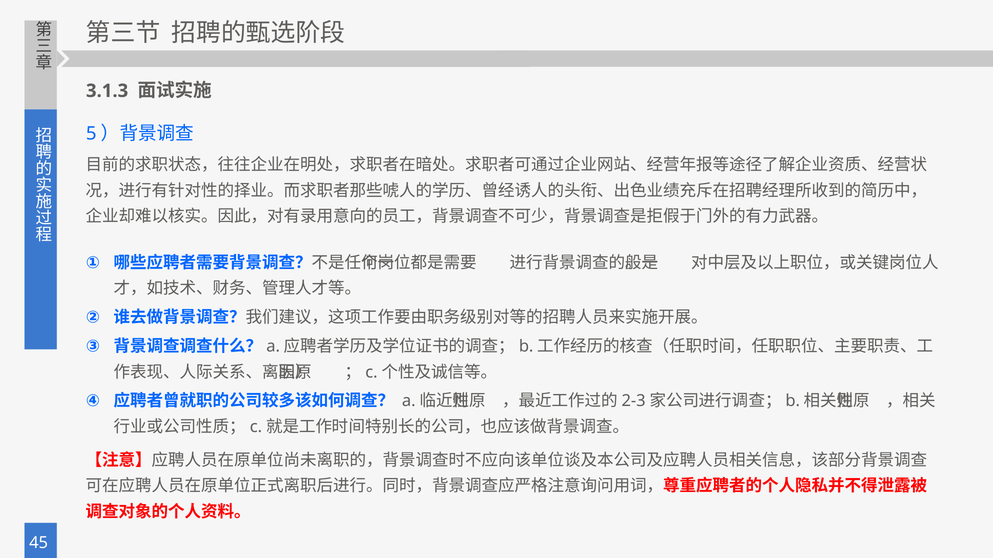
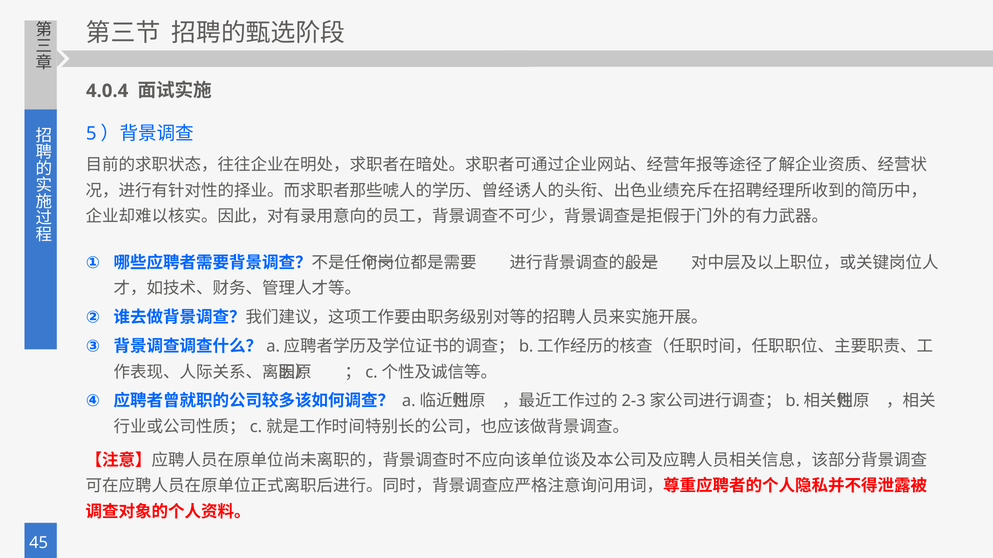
3.1.3: 3.1.3 -> 4.0.4 (107, 91)
